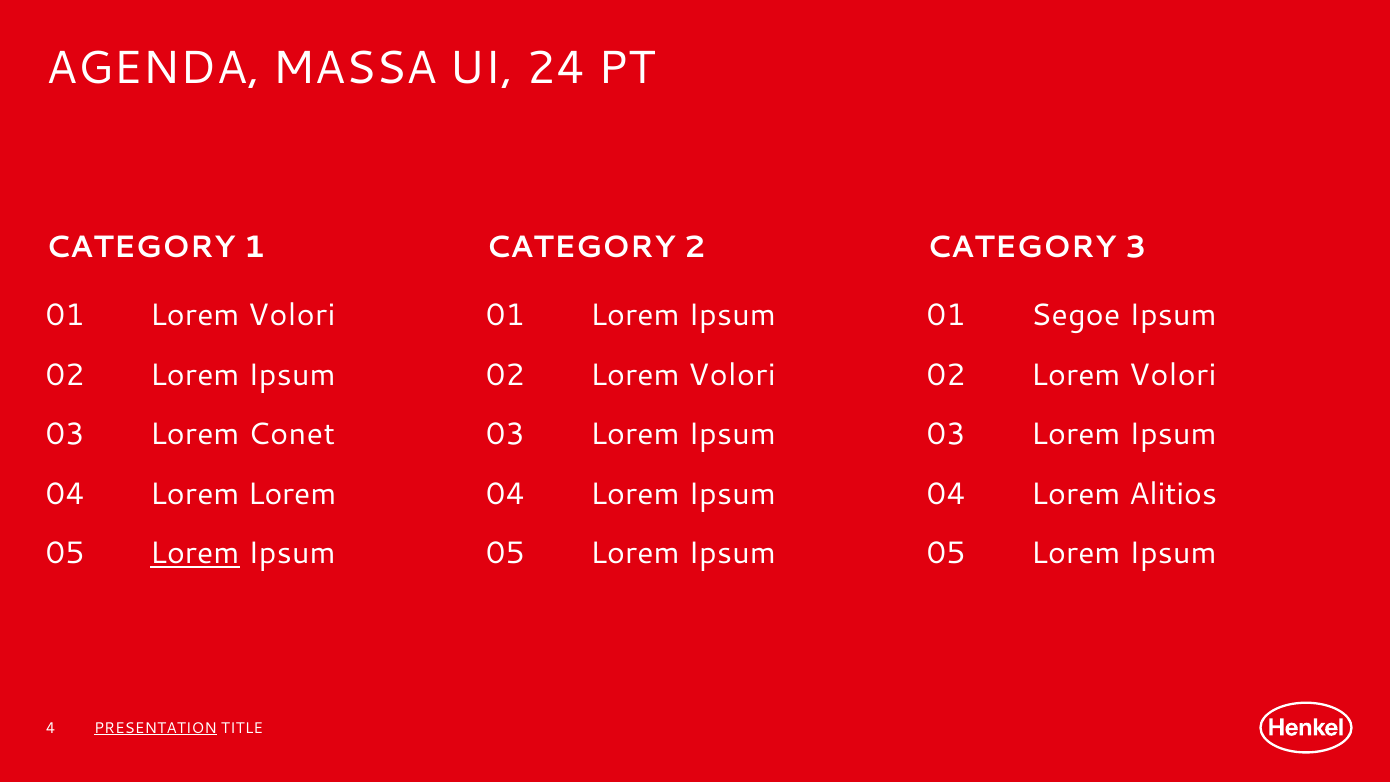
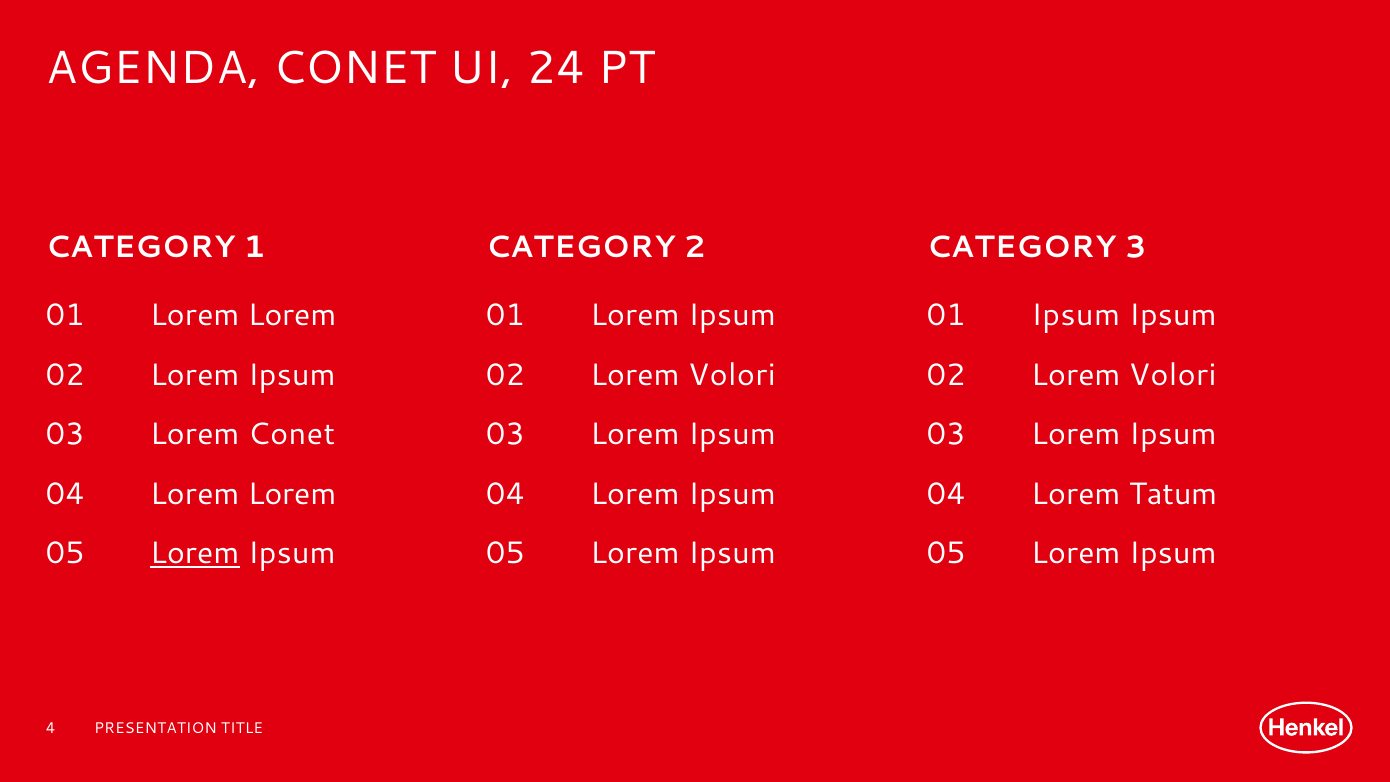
AGENDA MASSA: MASSA -> CONET (354, 68)
01 Lorem Volori: Volori -> Lorem (292, 315)
01 Segoe: Segoe -> Ipsum (1076, 315)
Alitios: Alitios -> Tatum (1173, 494)
PRESENTATION underline: present -> none (155, 728)
